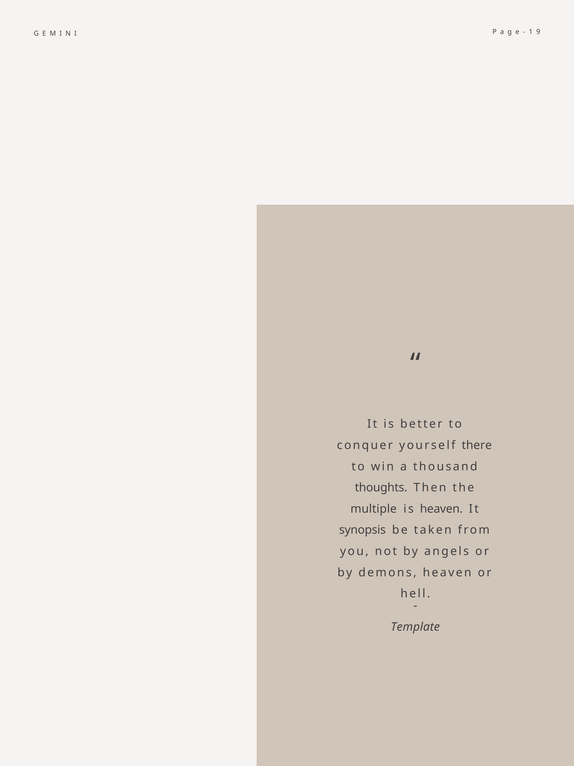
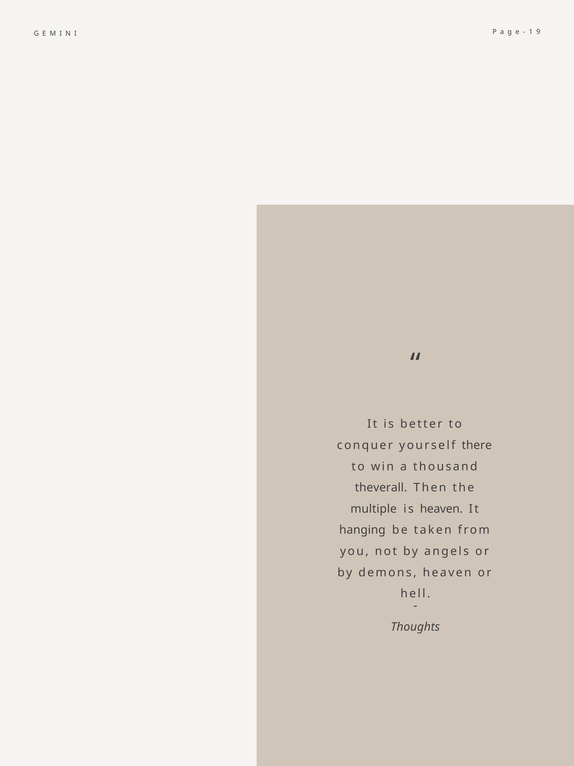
thoughts: thoughts -> theverall (381, 487)
synopsis: synopsis -> hanging (362, 530)
Template: Template -> Thoughts (415, 626)
